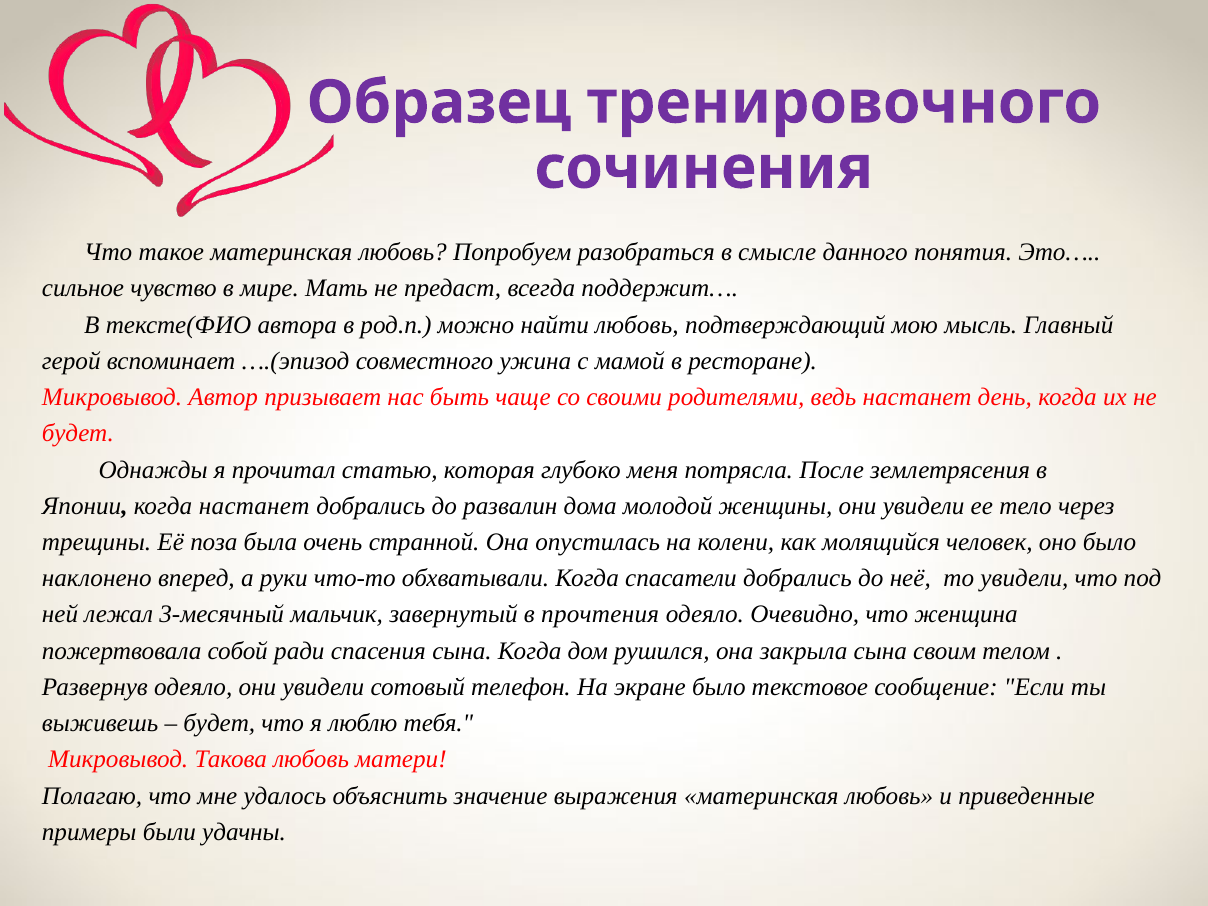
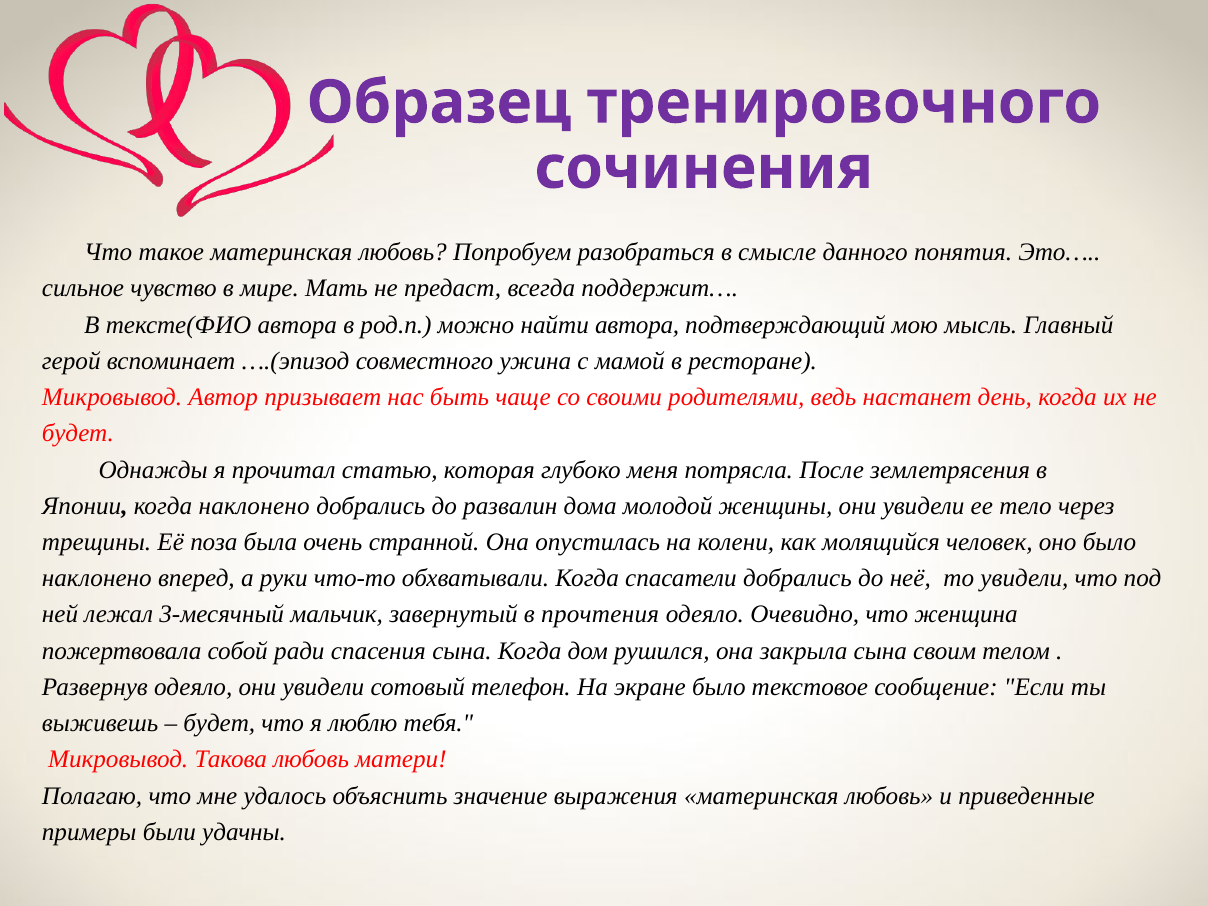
найти любовь: любовь -> автора (637, 325)
когда настанет: настанет -> наклонено (254, 506)
